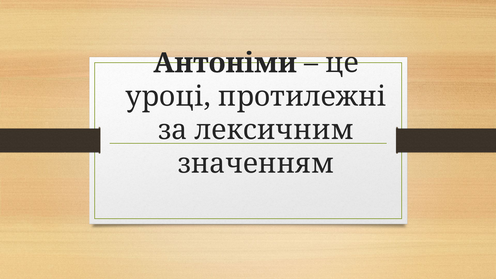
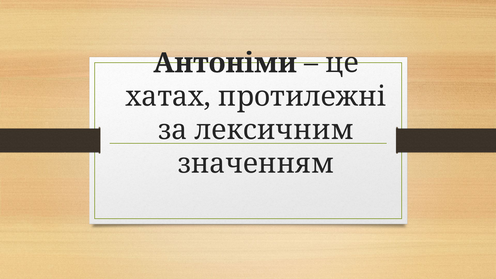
уроці: уроці -> хатах (168, 97)
